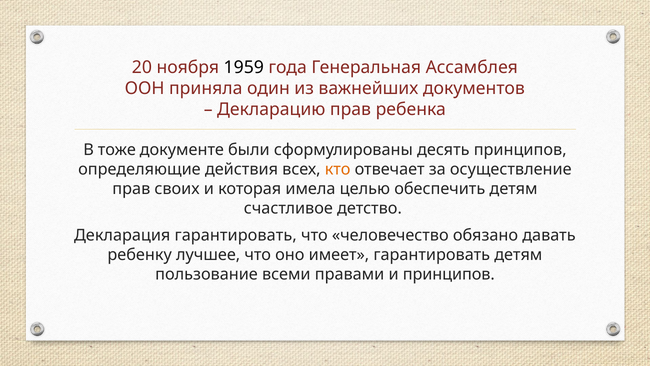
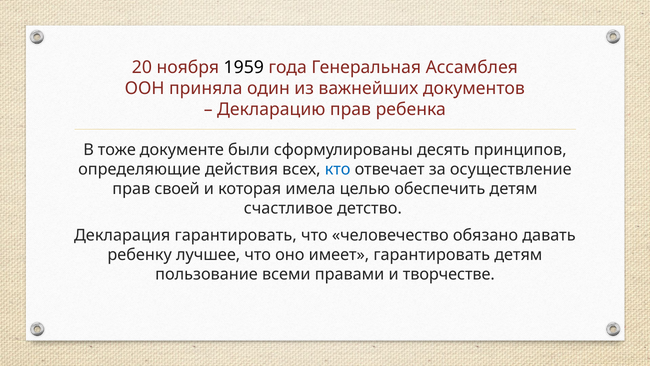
кто colour: orange -> blue (338, 169)
своих: своих -> своей (177, 189)
и принципов: принципов -> творчестве (449, 274)
